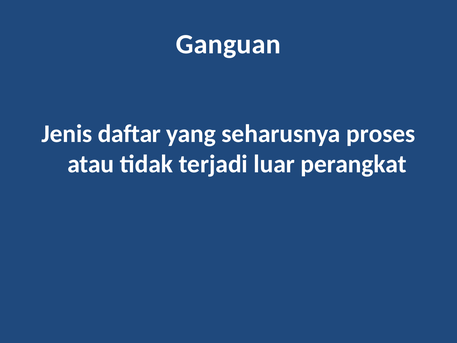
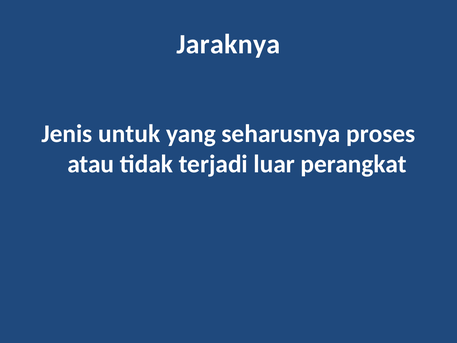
Ganguan: Ganguan -> Jaraknya (228, 44)
daftar: daftar -> untuk (129, 134)
